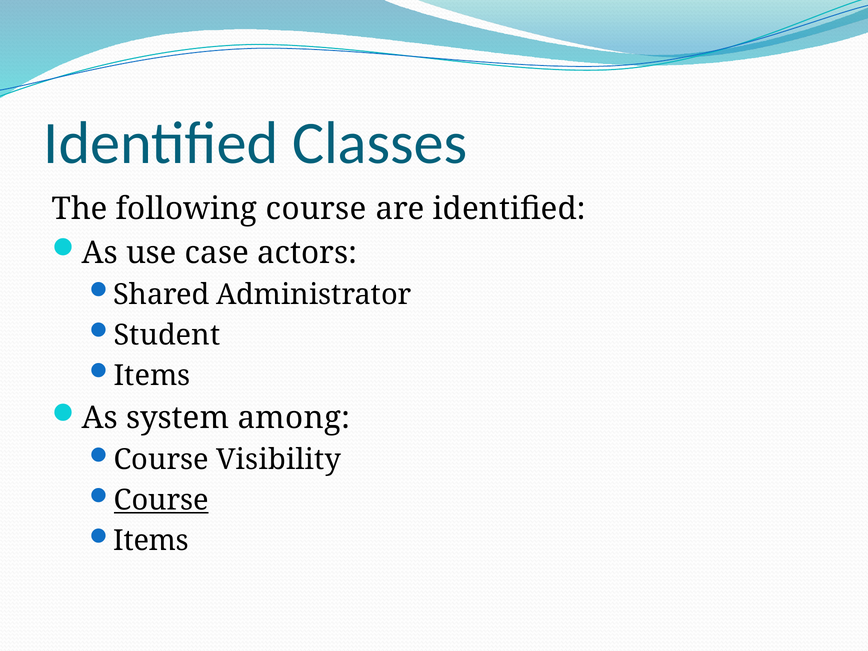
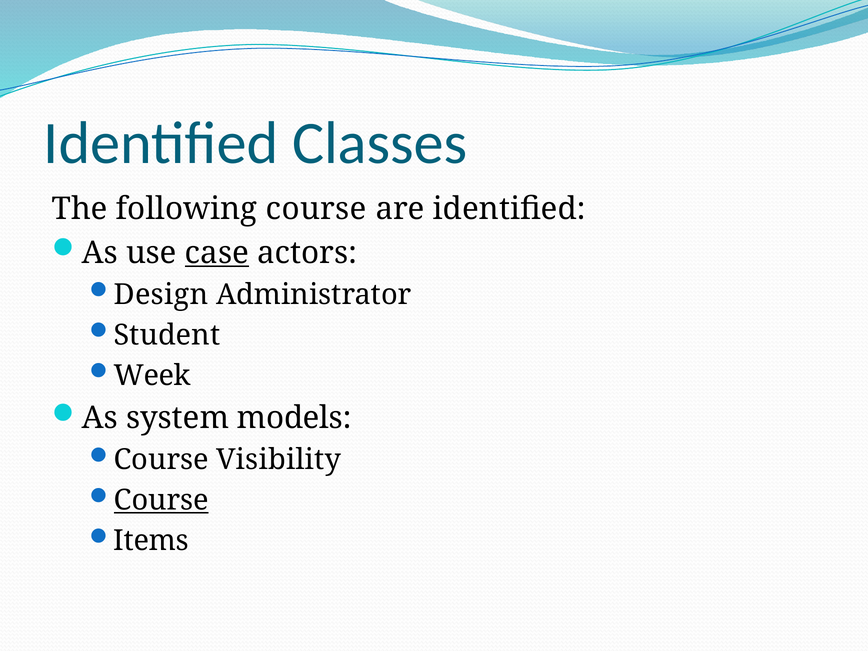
case underline: none -> present (217, 253)
Shared: Shared -> Design (161, 295)
Items: Items -> Week (152, 376)
among: among -> models (294, 418)
